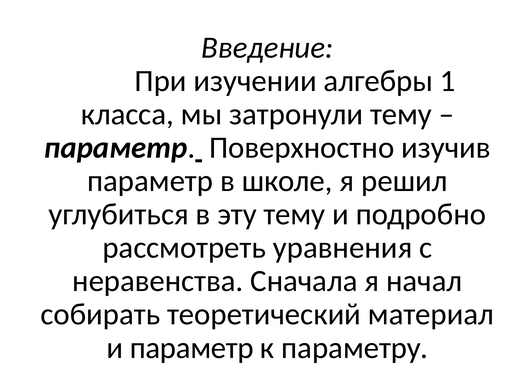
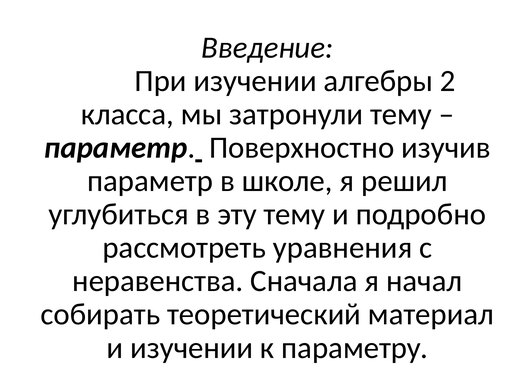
1: 1 -> 2 (448, 81)
и параметр: параметр -> изучении (192, 348)
